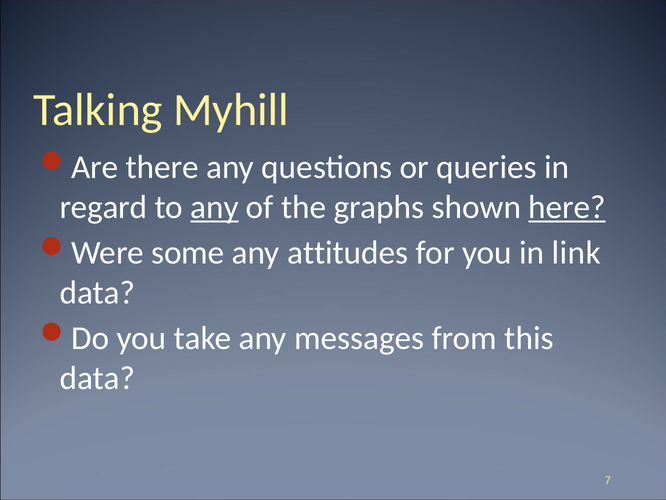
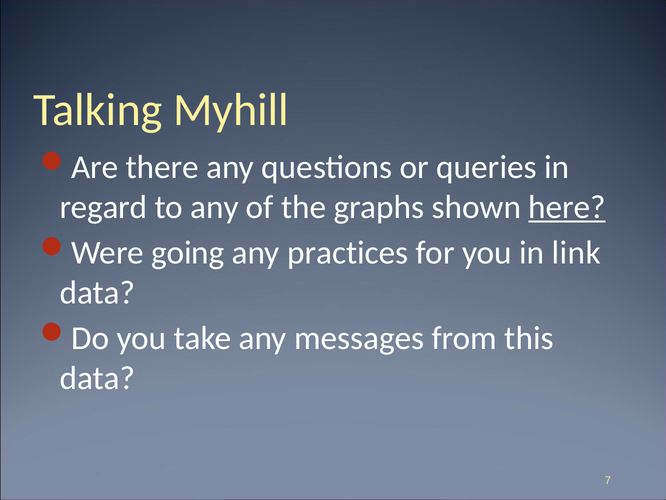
any underline: present -> none (215, 207)
some: some -> going (188, 252)
attitudes: attitudes -> practices (348, 252)
